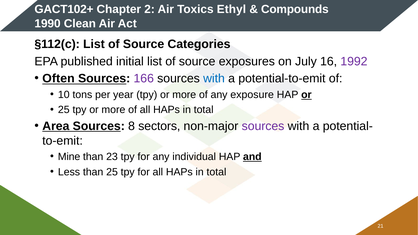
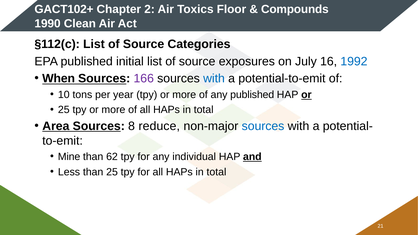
Ethyl: Ethyl -> Floor (231, 9)
1992 colour: purple -> blue (354, 61)
Often: Often -> When (59, 79)
any exposure: exposure -> published (252, 95)
sectors: sectors -> reduce (159, 126)
sources colour: purple -> blue (263, 126)
23: 23 -> 62 (112, 157)
